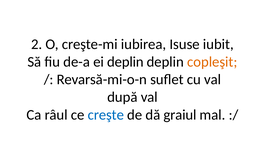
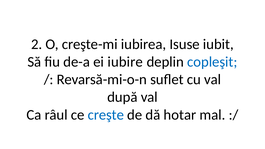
ei deplin: deplin -> iubire (125, 62)
copleşit colour: orange -> blue (212, 62)
graiul: graiul -> hotar (180, 115)
